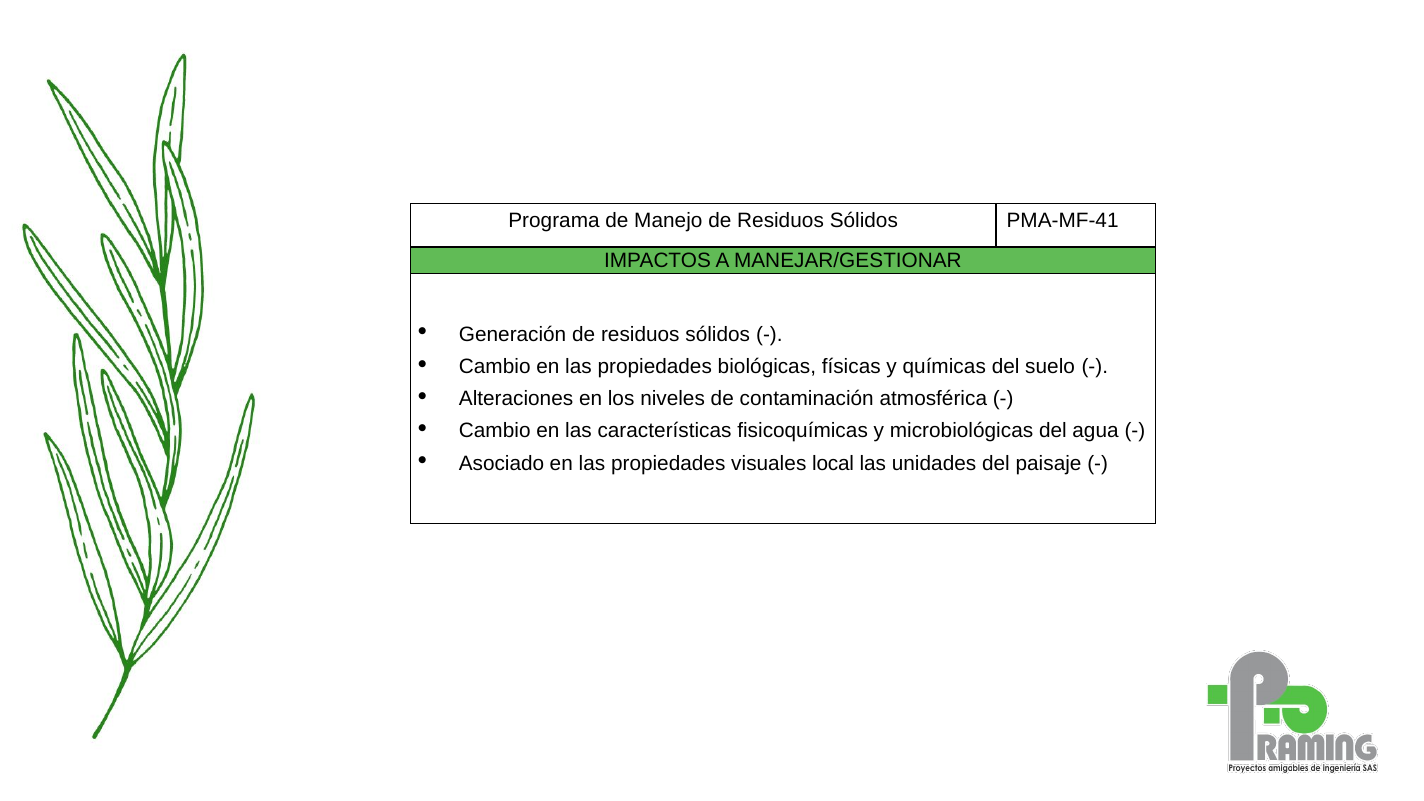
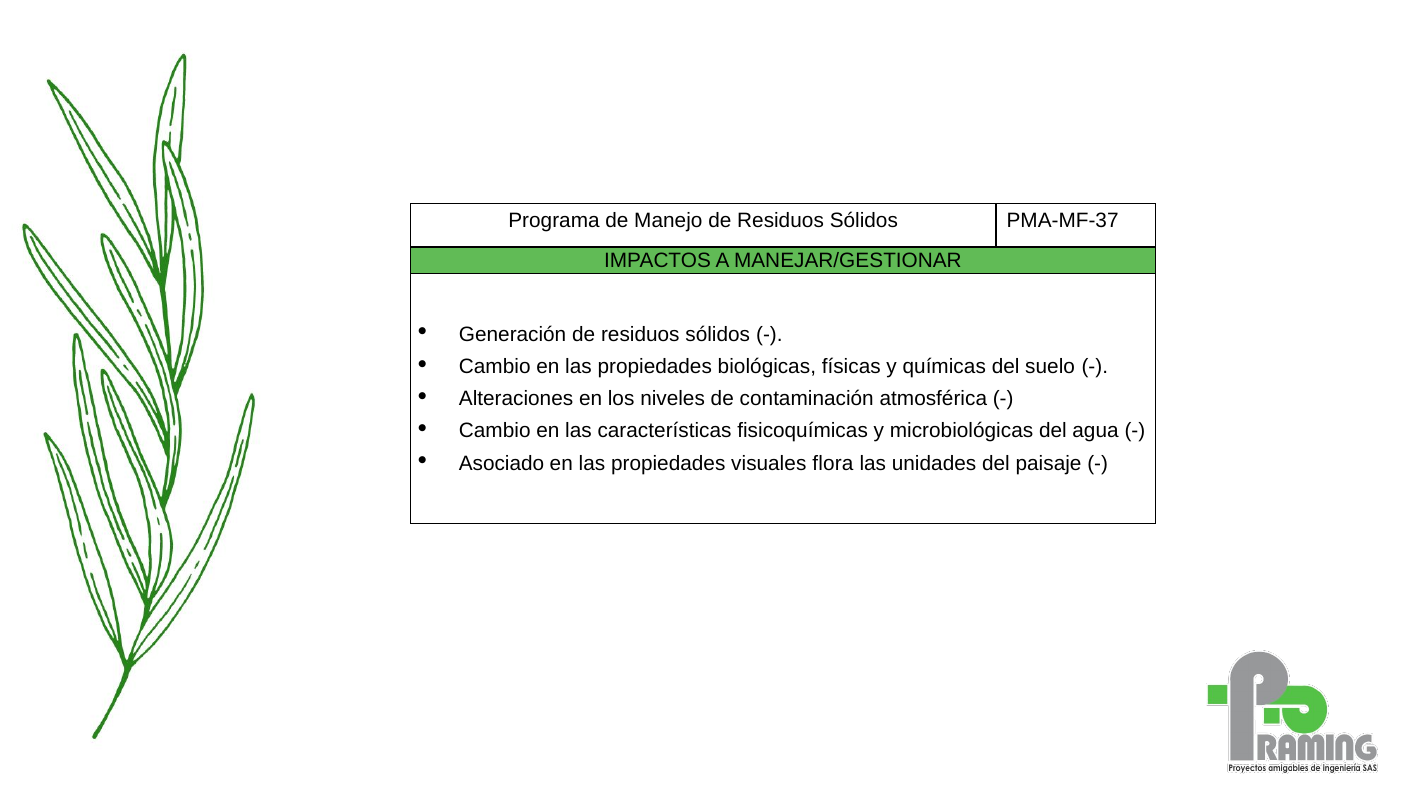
PMA-MF-41: PMA-MF-41 -> PMA-MF-37 (1063, 221)
local: local -> flora (833, 463)
